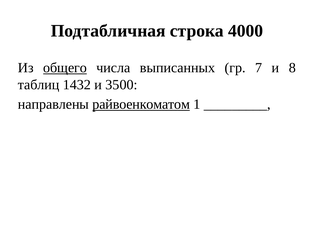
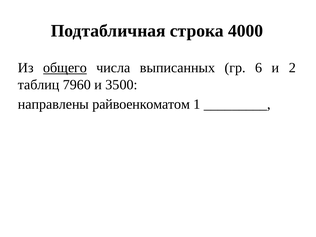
7: 7 -> 6 (259, 68)
8: 8 -> 2 (292, 68)
1432: 1432 -> 7960 (77, 85)
райвоенкоматом underline: present -> none (141, 104)
